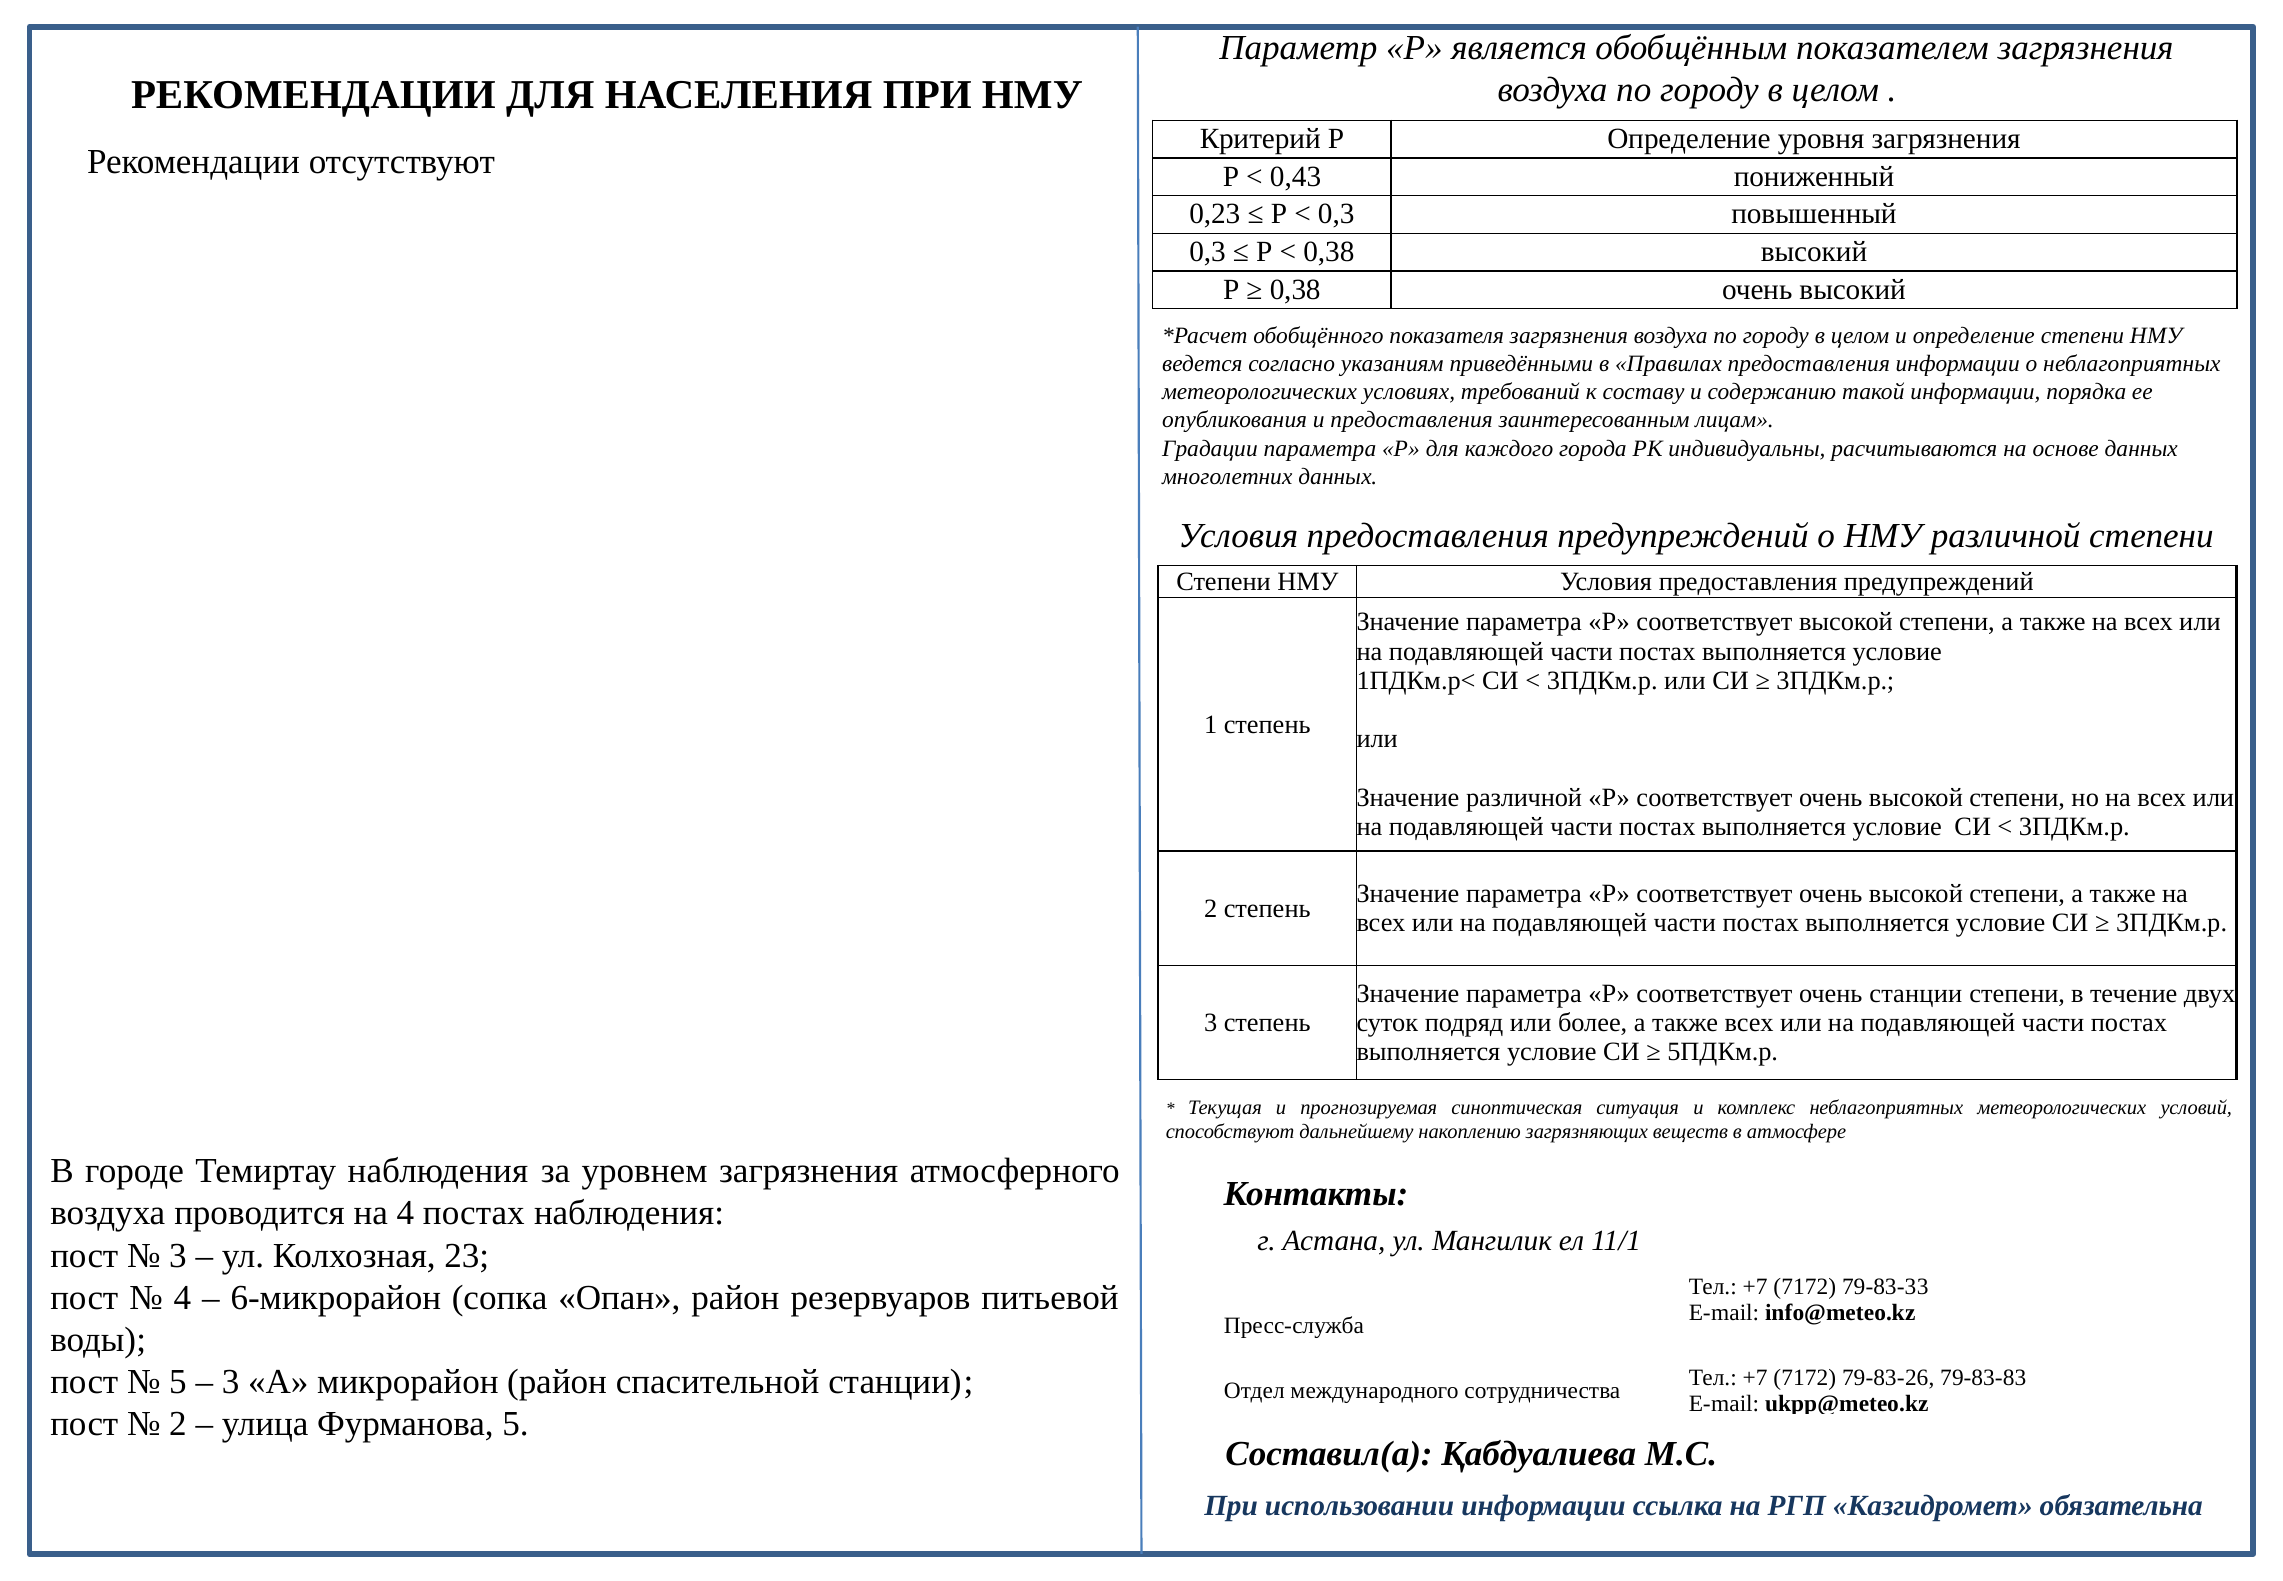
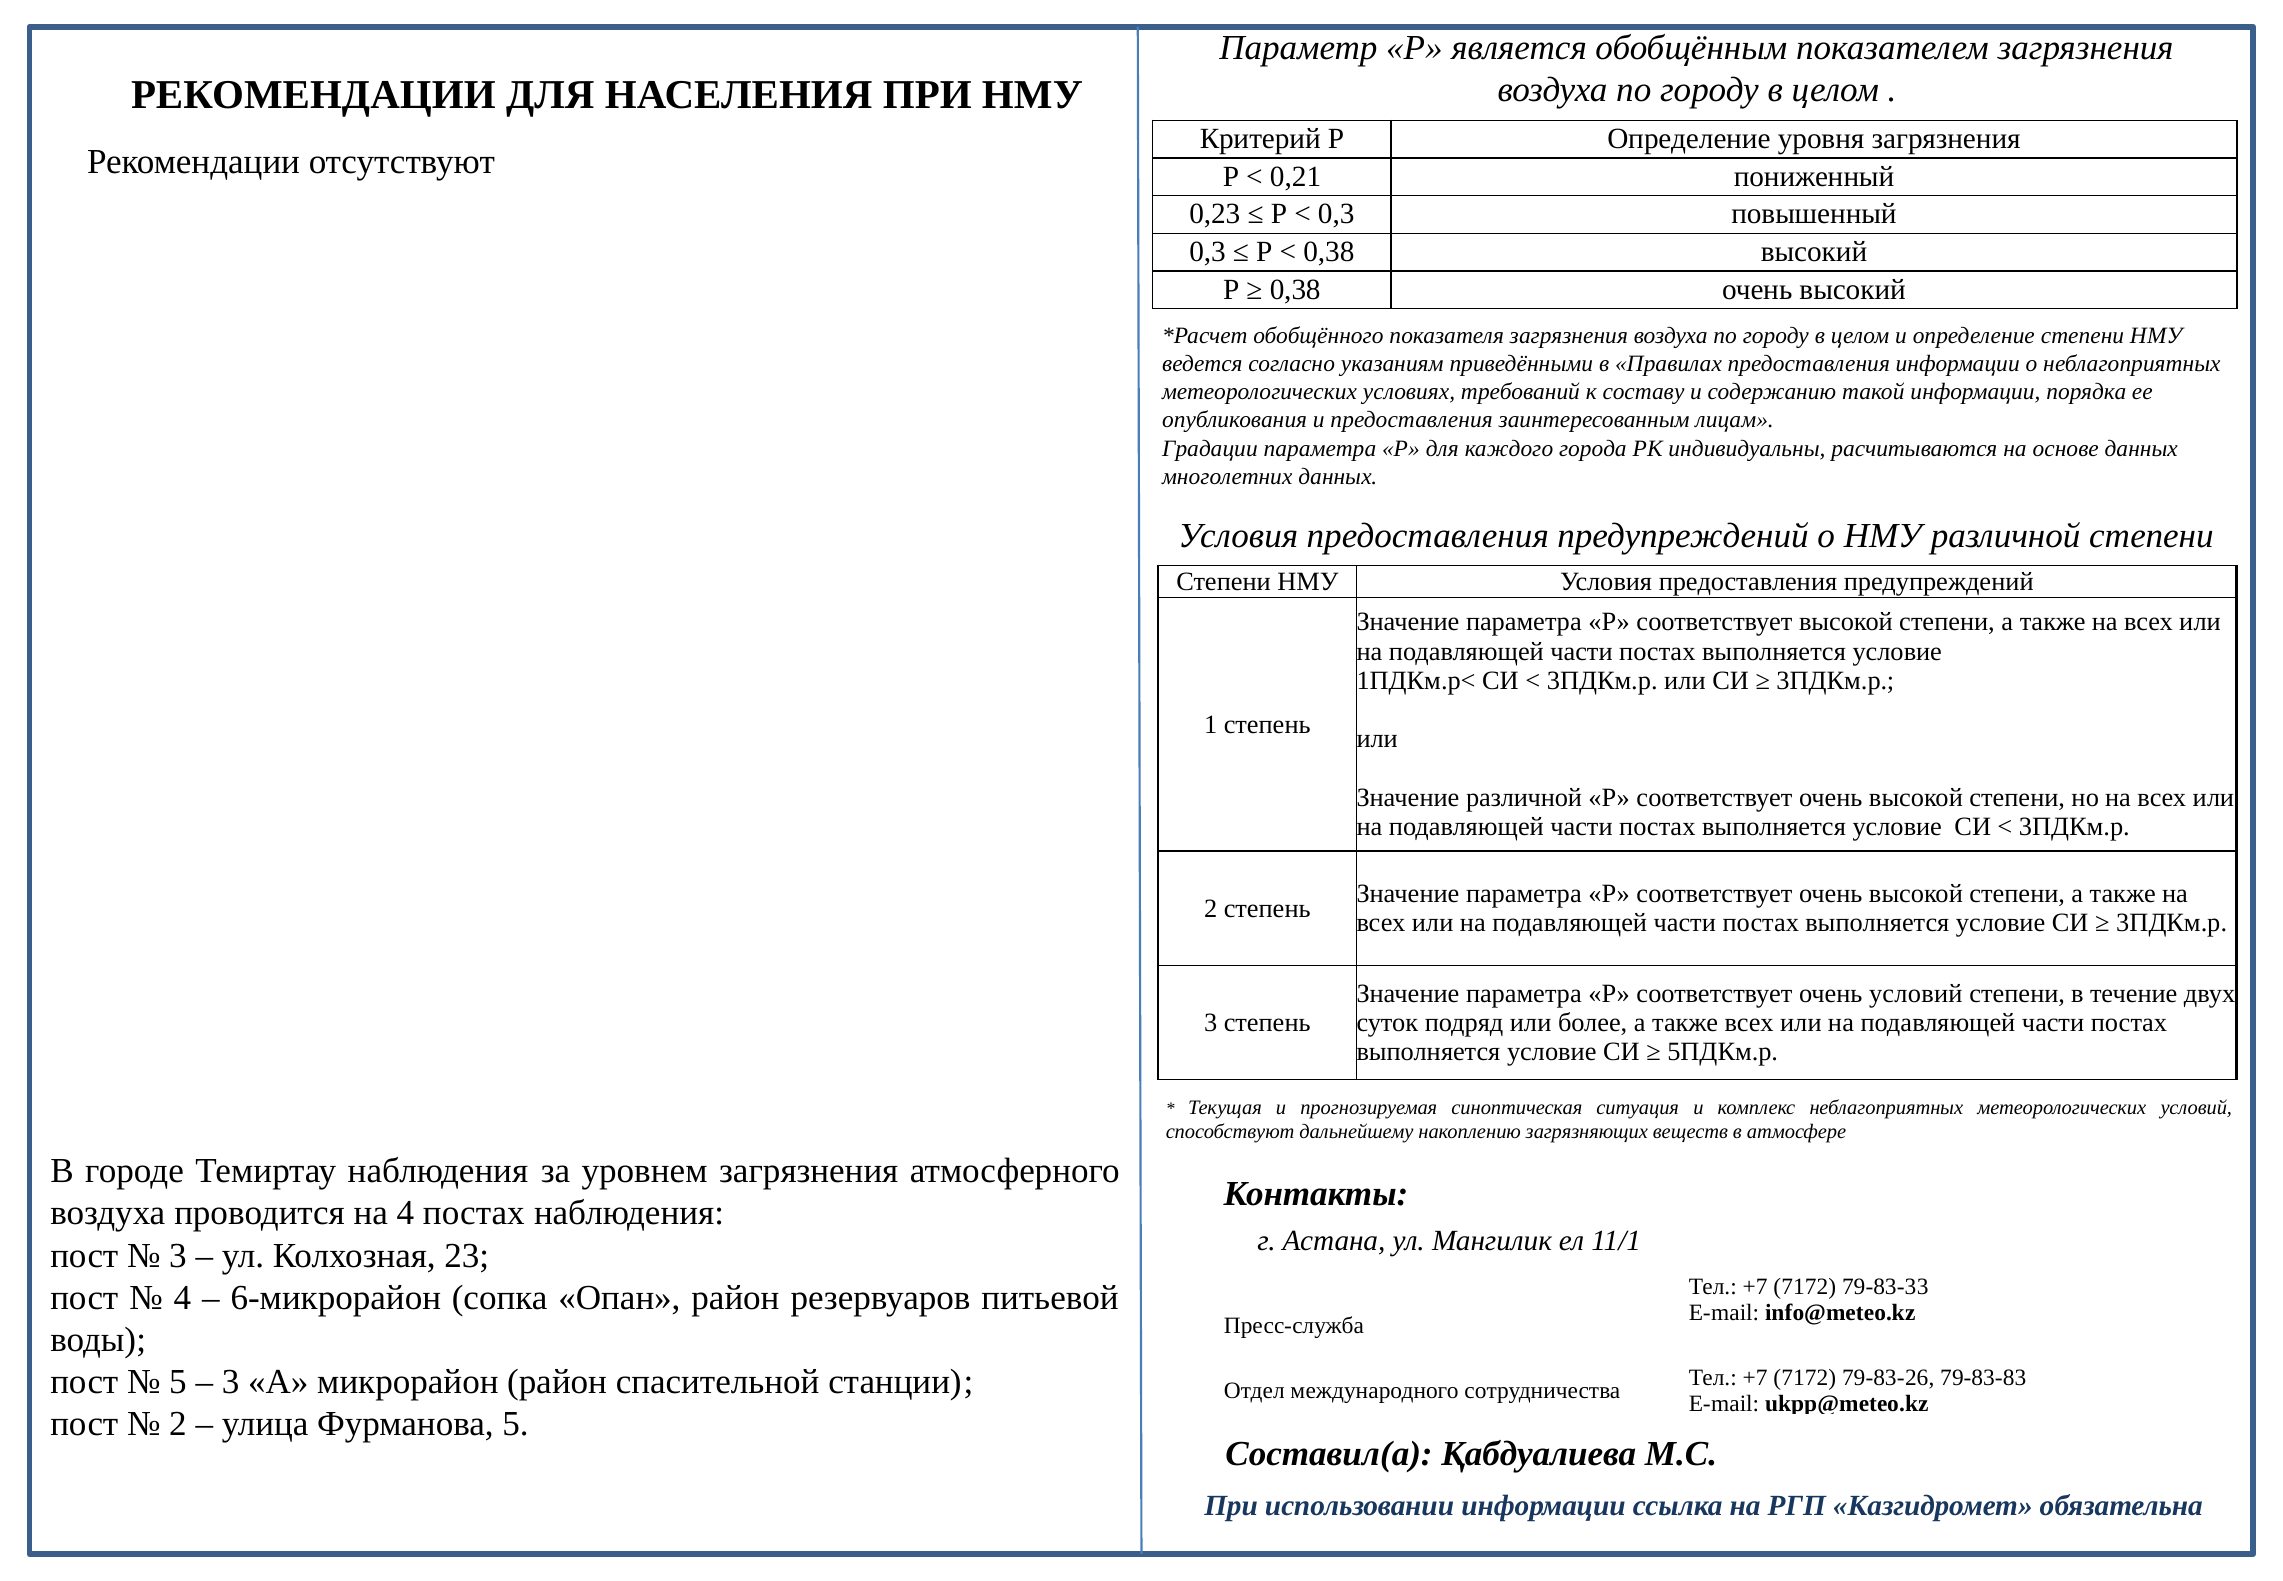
0,43: 0,43 -> 0,21 (1296, 177)
очень станции: станции -> условий (1916, 993)
